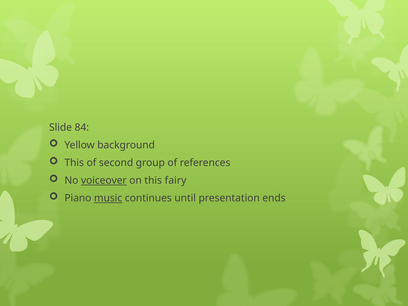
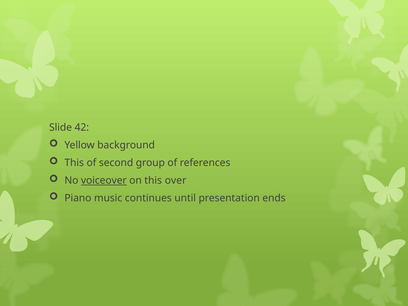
84: 84 -> 42 (82, 128)
fairy: fairy -> over (176, 181)
music underline: present -> none (108, 198)
